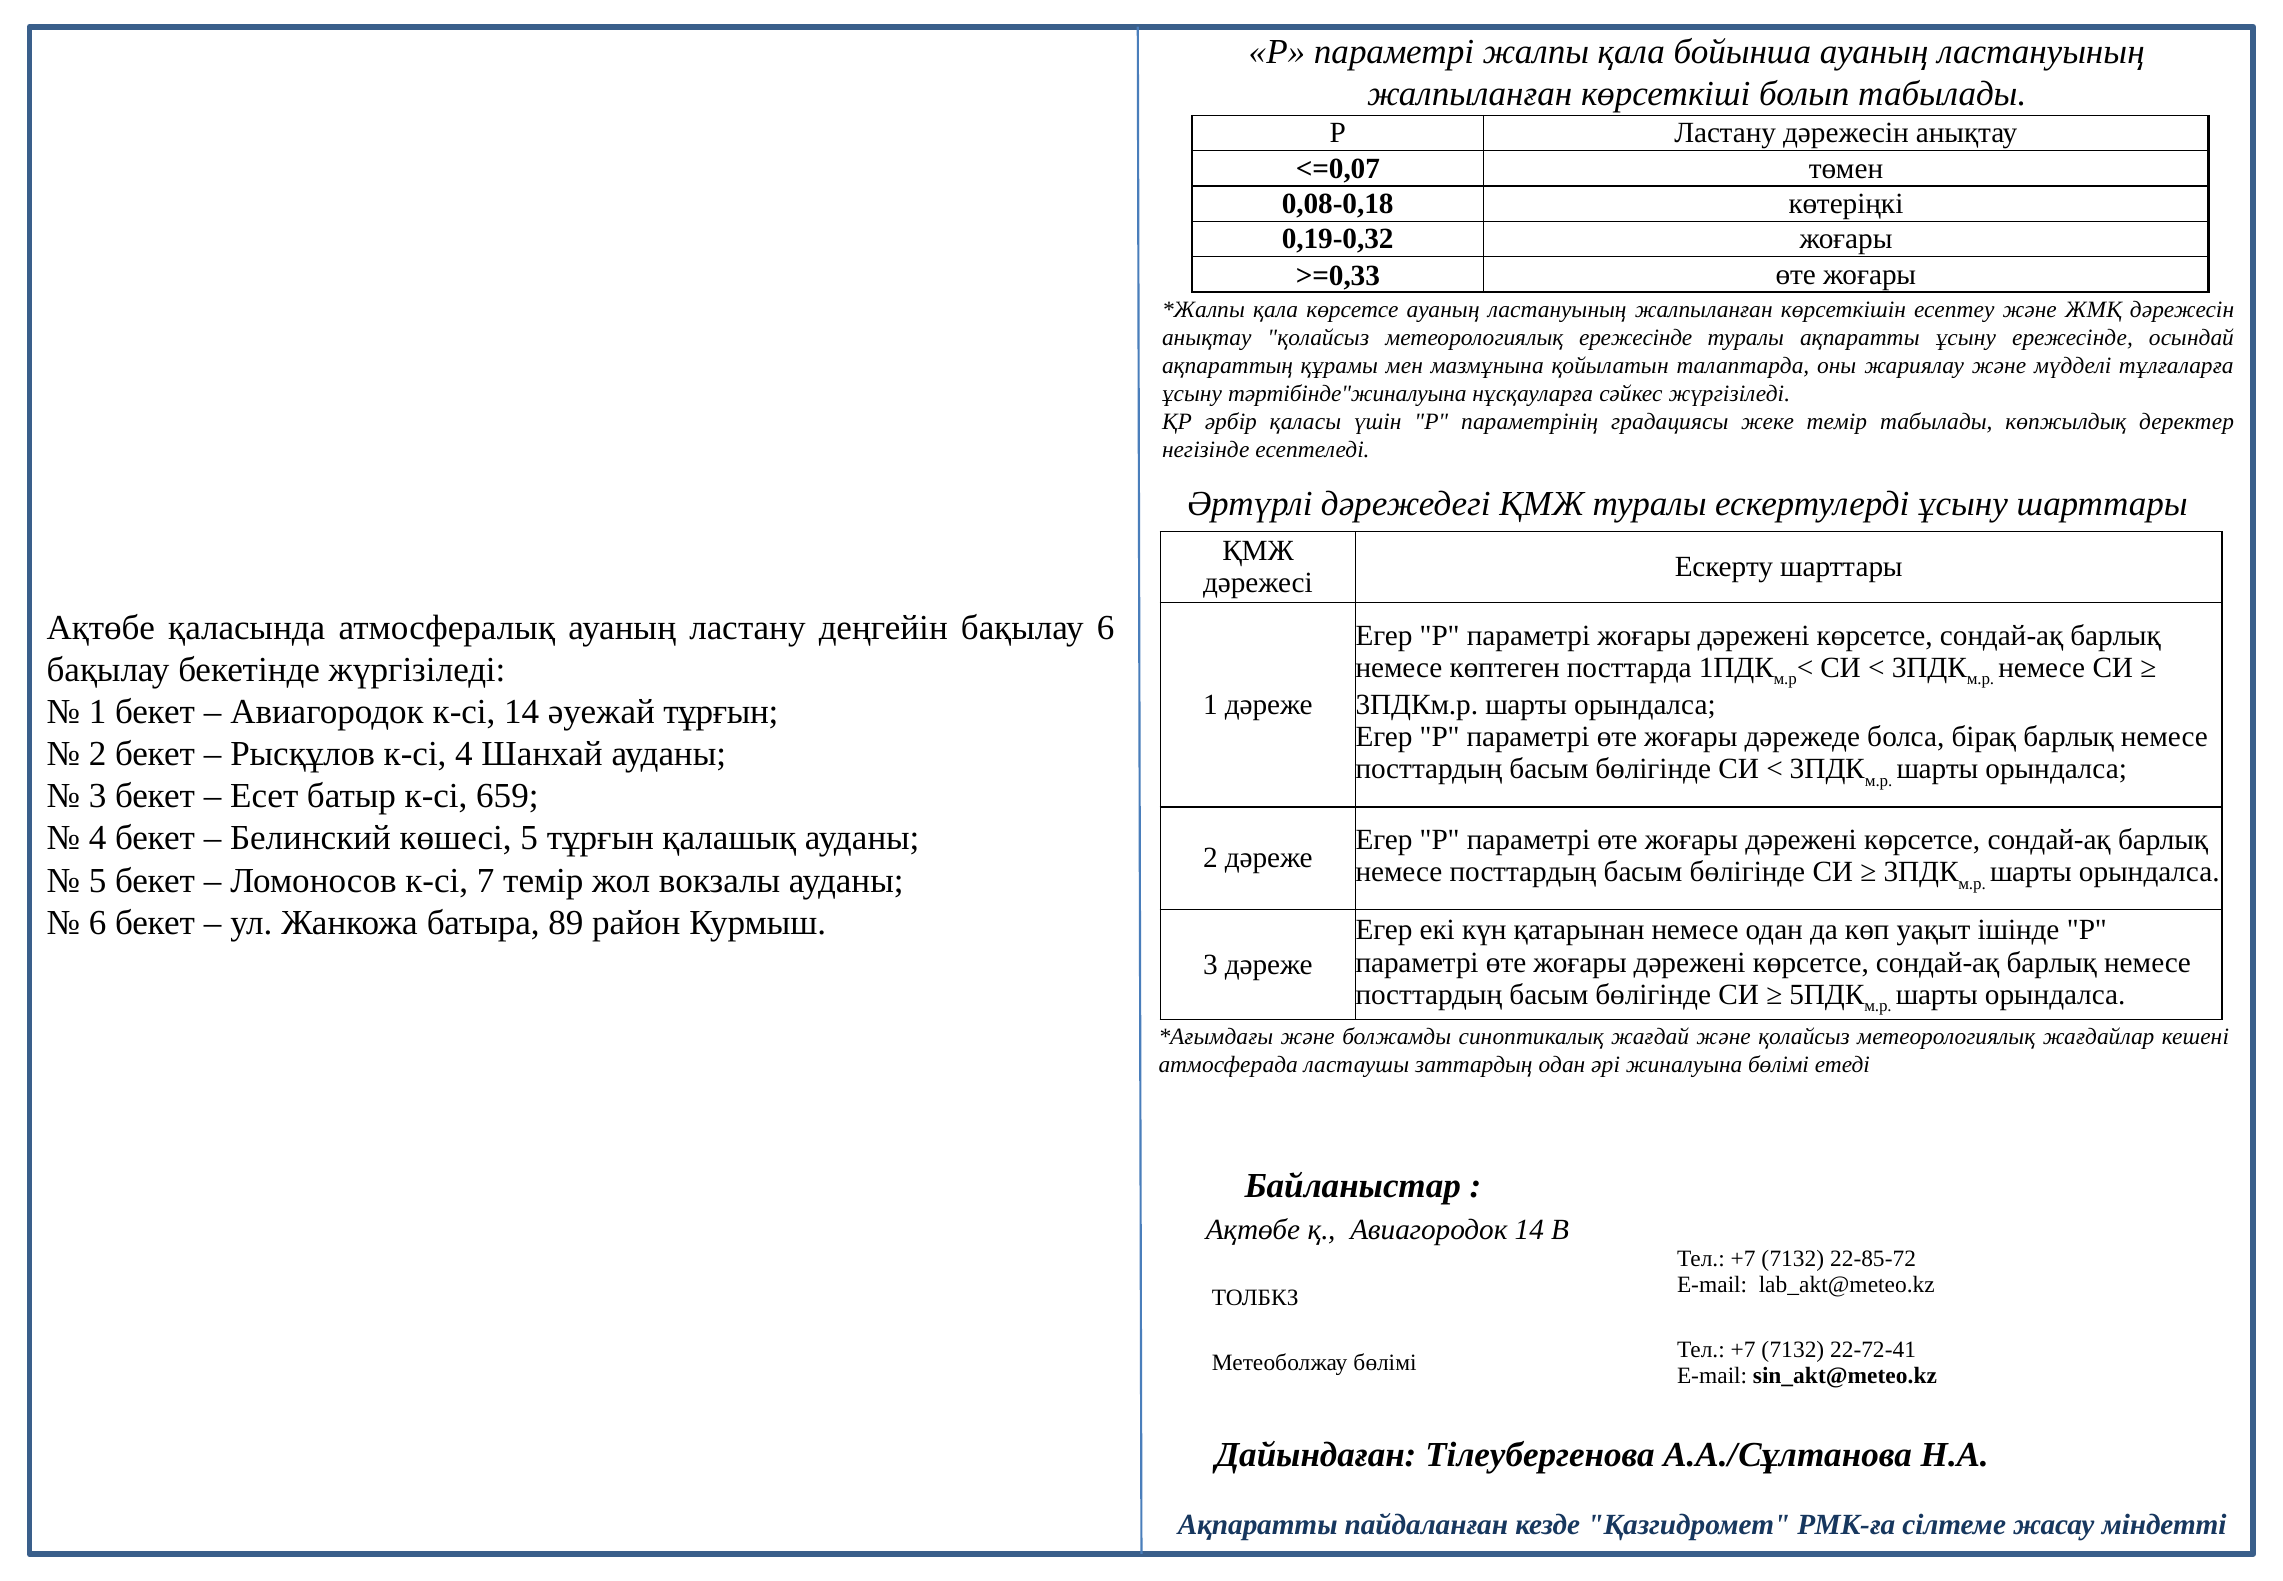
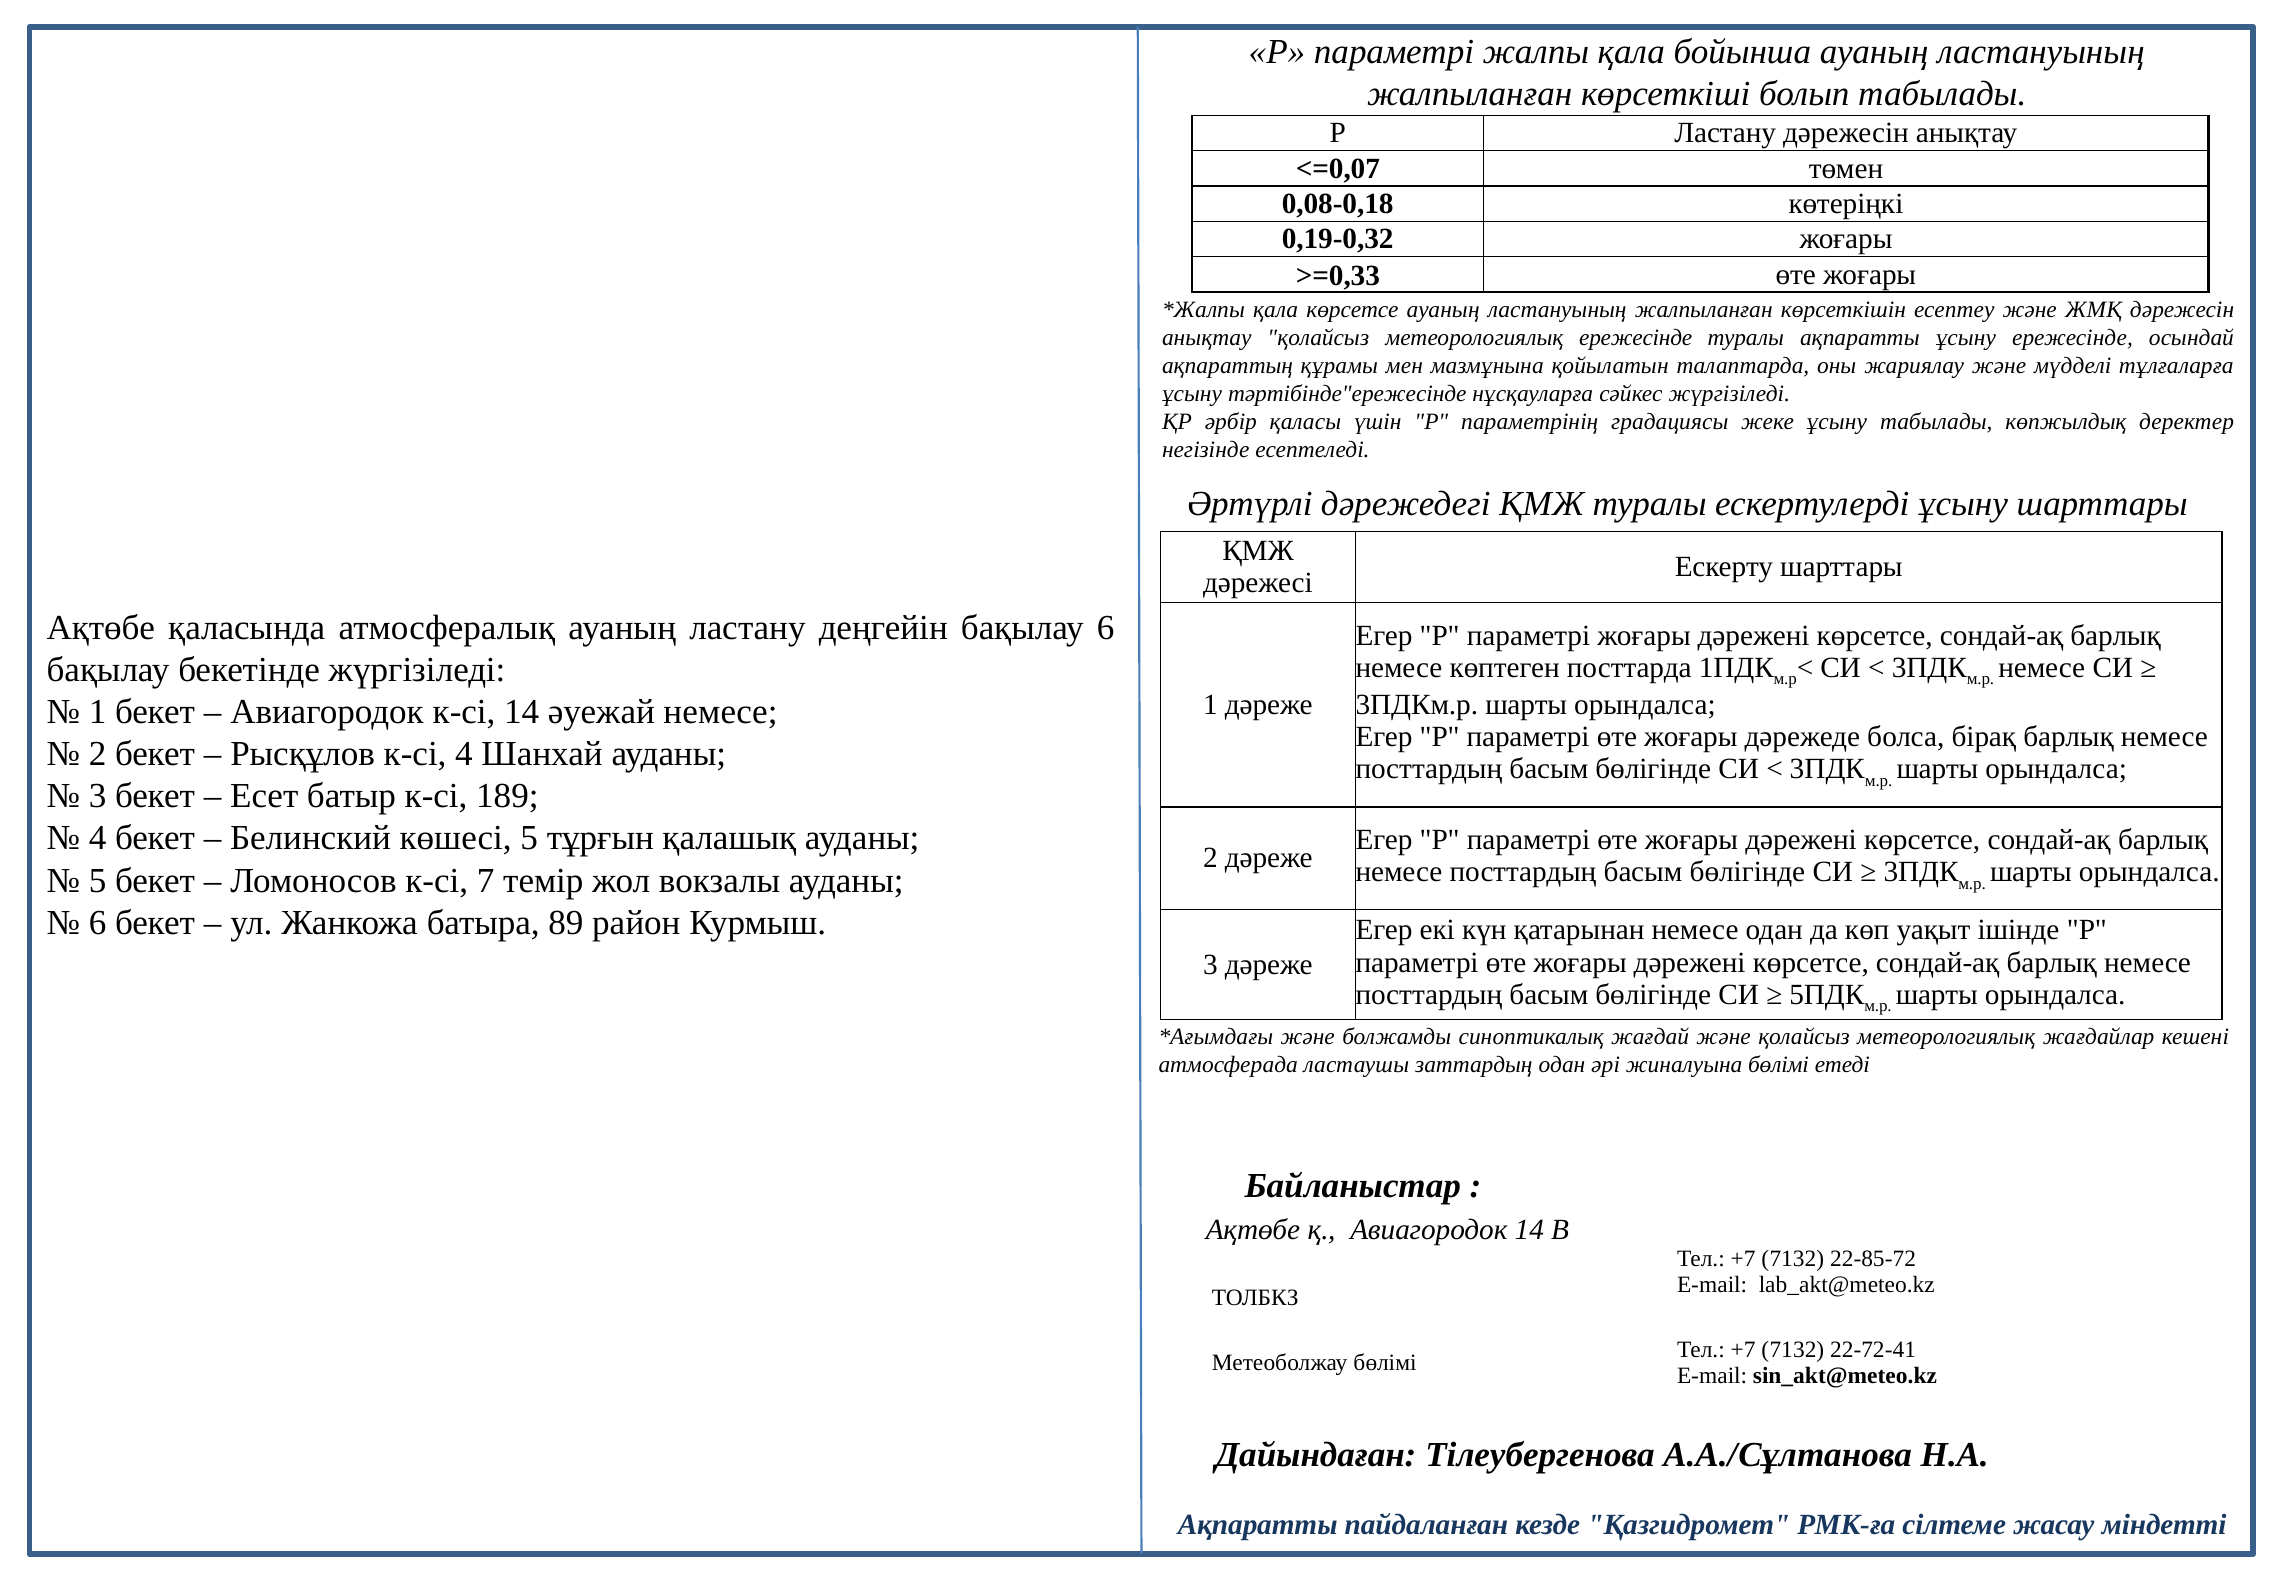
тәртібінде"жиналуына: тәртібінде"жиналуына -> тәртібінде"ережесінде (1347, 394)
жеке темір: темір -> ұсыну (1837, 422)
әуежай тұрғын: тұрғын -> немесе (721, 712)
659: 659 -> 189 (507, 796)
